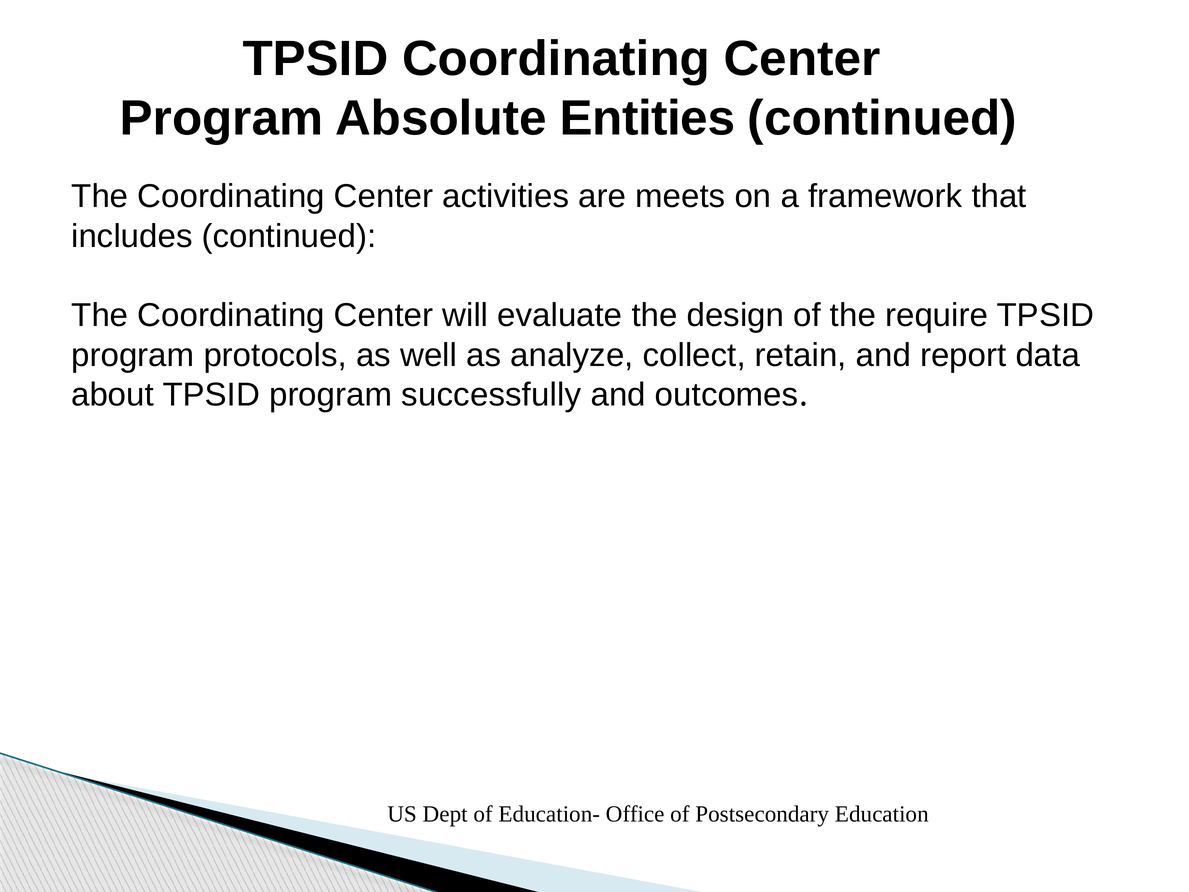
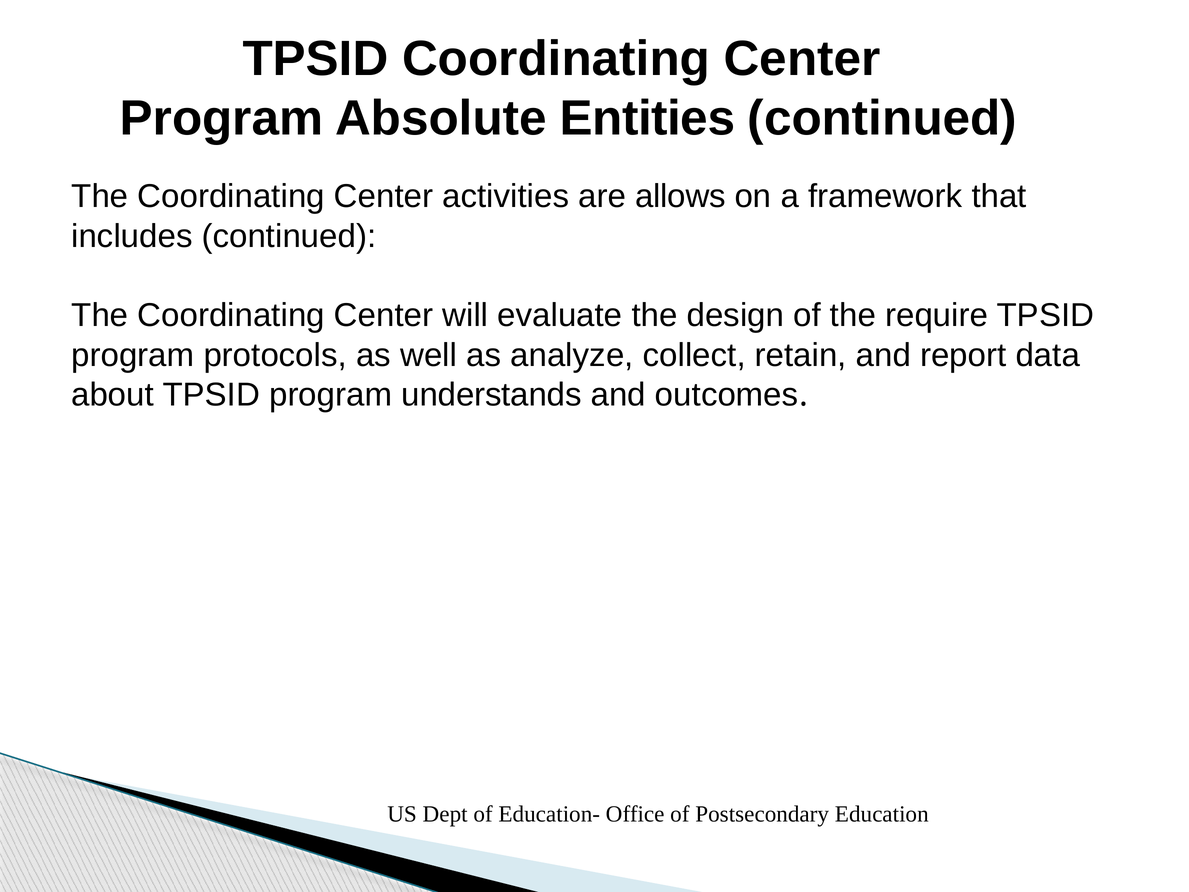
meets: meets -> allows (680, 197)
successfully: successfully -> understands (492, 395)
